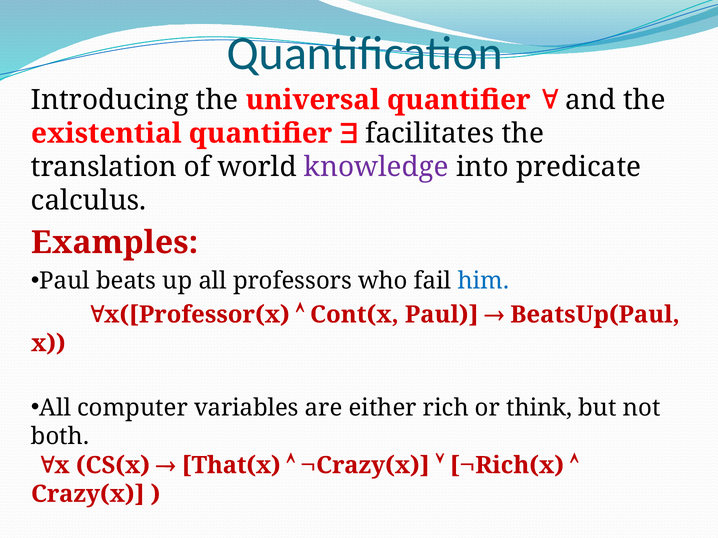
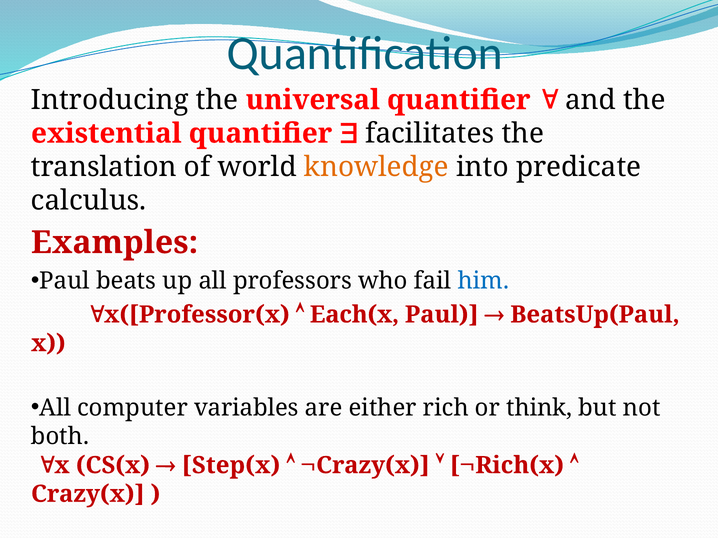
knowledge colour: purple -> orange (376, 167)
Cont(x: Cont(x -> Each(x (354, 315)
That(x: That(x -> Step(x (231, 466)
